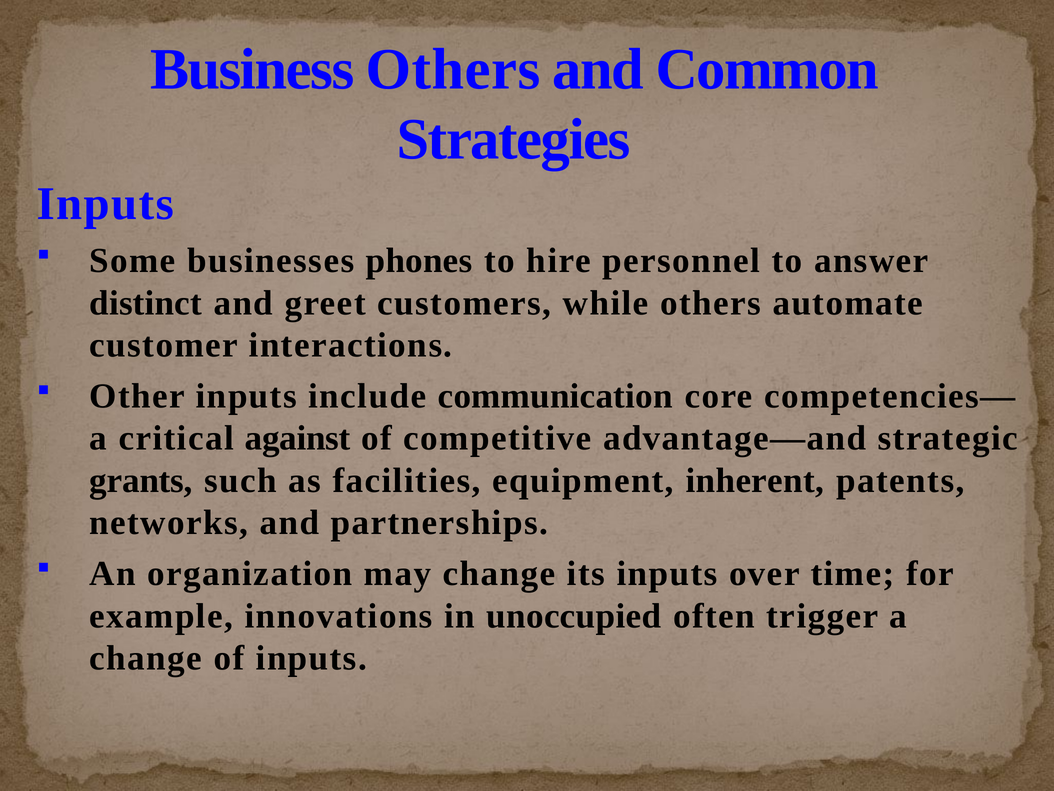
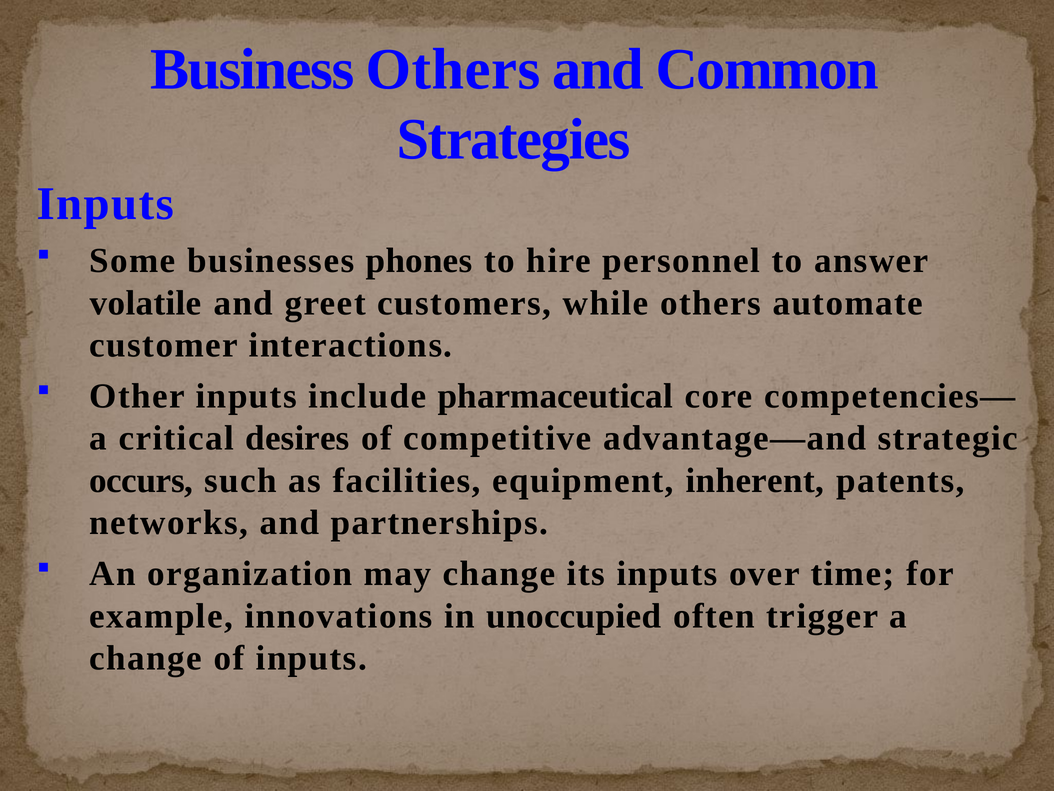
distinct: distinct -> volatile (145, 303)
communication: communication -> pharmaceutical (555, 396)
against: against -> desires (297, 438)
grants: grants -> occurs (141, 480)
